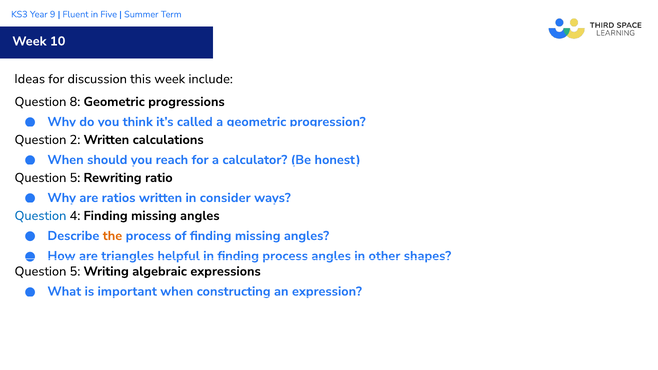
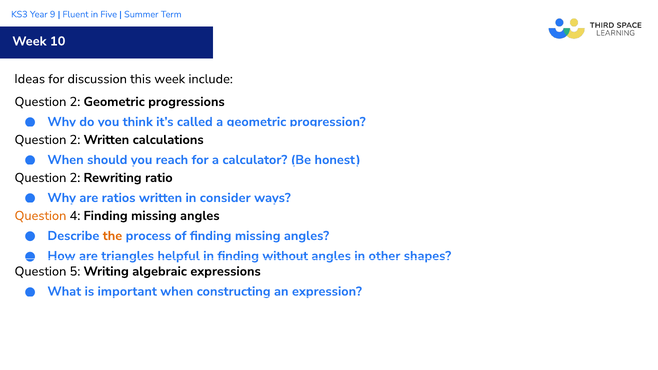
8: 8 -> 2 (75, 102)
5: 5 -> 2 (75, 178)
Question colour: blue -> orange (40, 216)
finding process: process -> without (285, 256)
